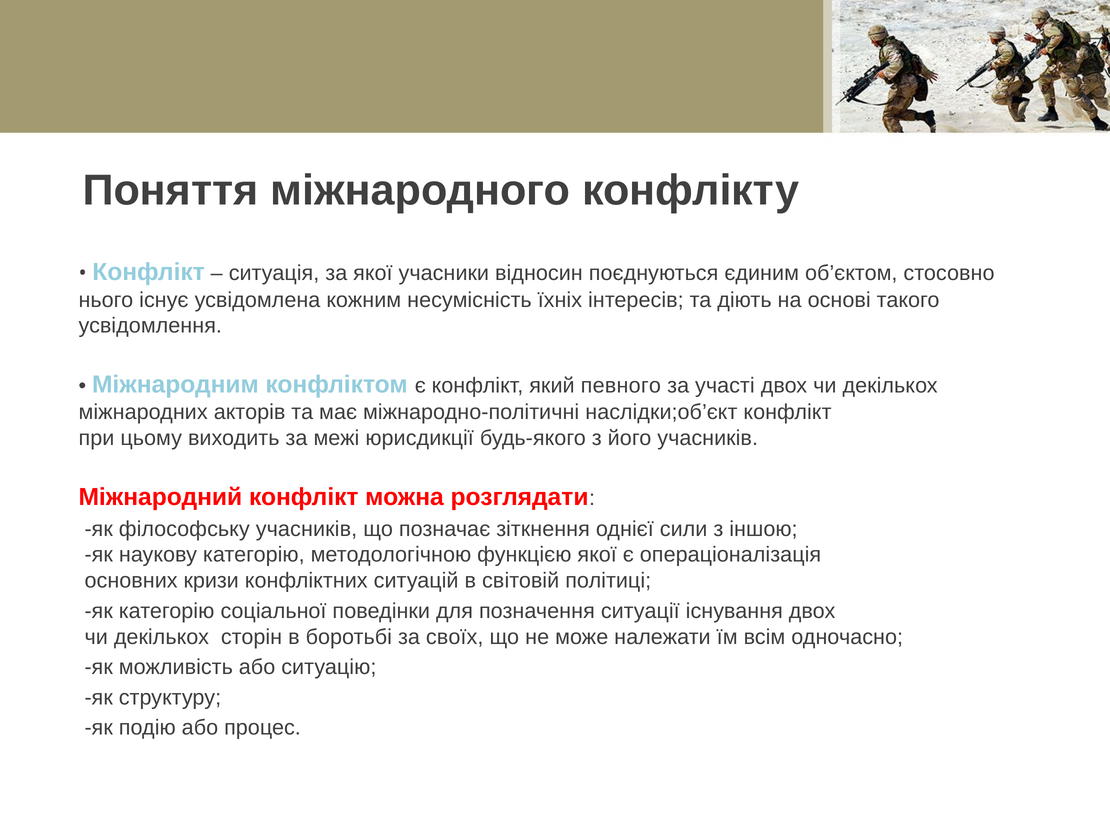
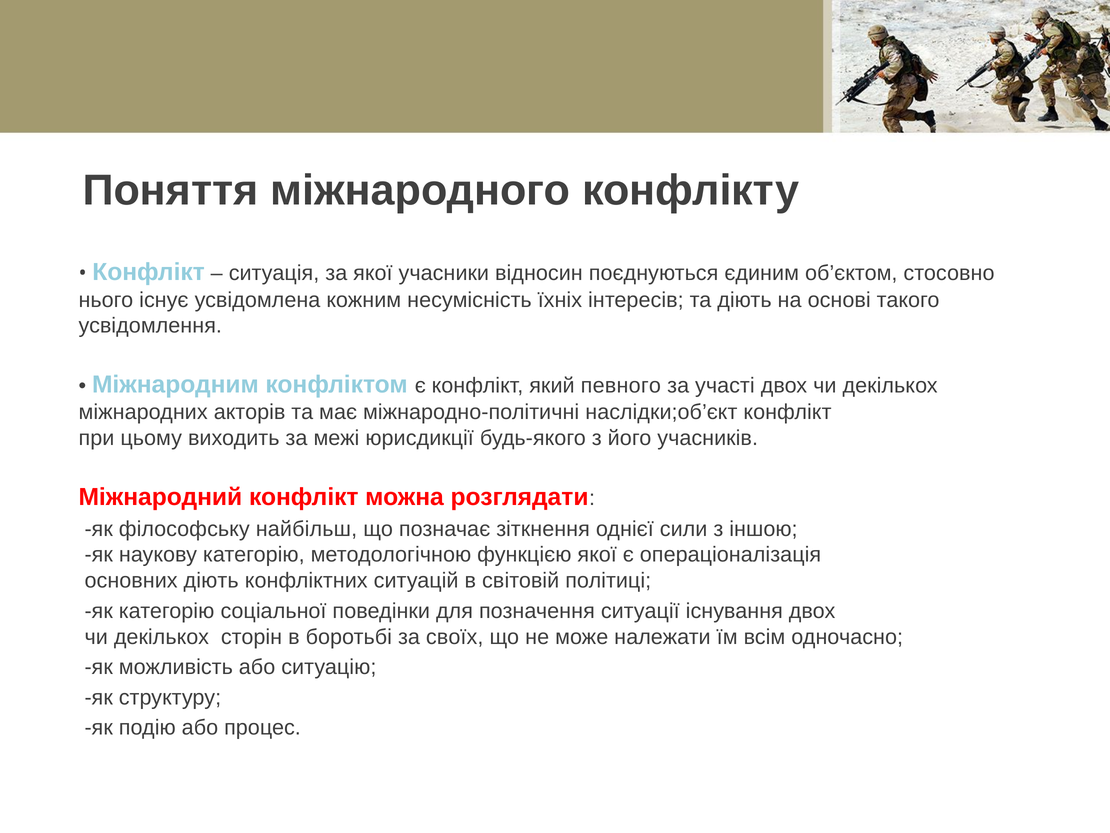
філософську учасників: учасників -> найбільш (306, 529)
основних кризи: кризи -> діють (211, 580)
